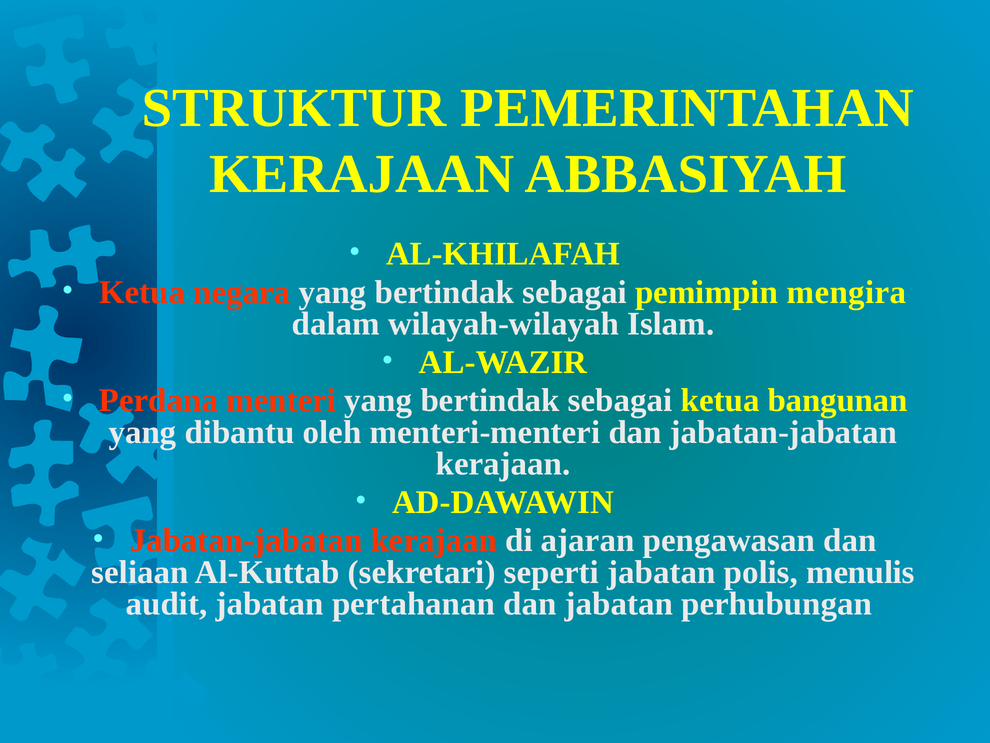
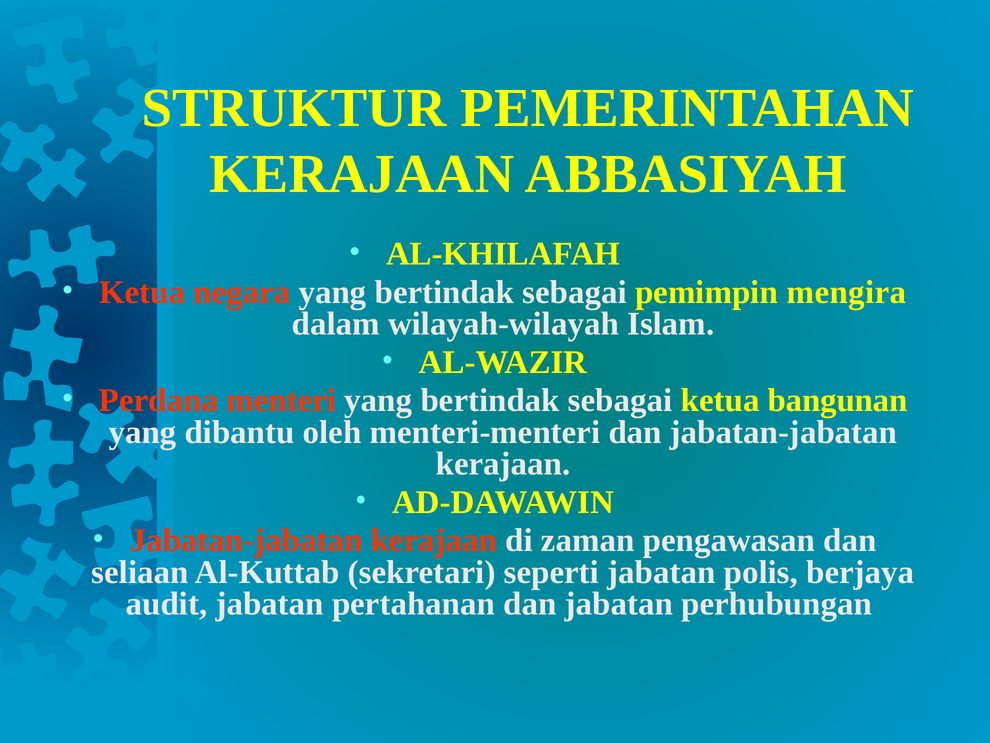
ajaran: ajaran -> zaman (588, 540)
menulis: menulis -> berjaya (860, 572)
